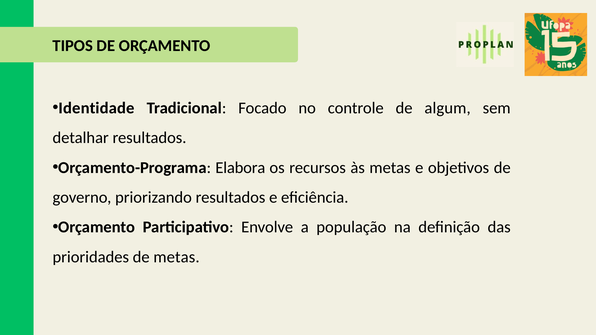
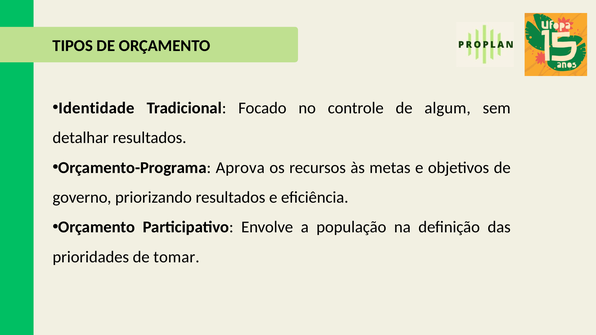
Elabora: Elabora -> Aprova (240, 168)
de metas: metas -> tomar (176, 257)
